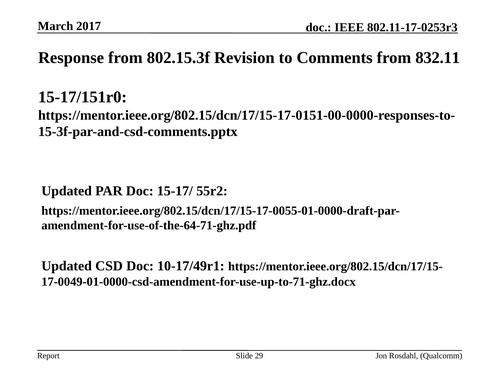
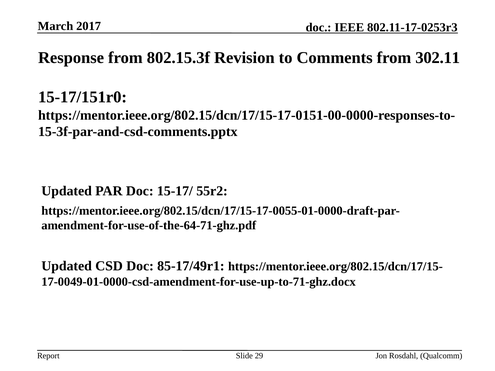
832.11: 832.11 -> 302.11 (438, 58)
10-17/49r1: 10-17/49r1 -> 85-17/49r1 (191, 266)
